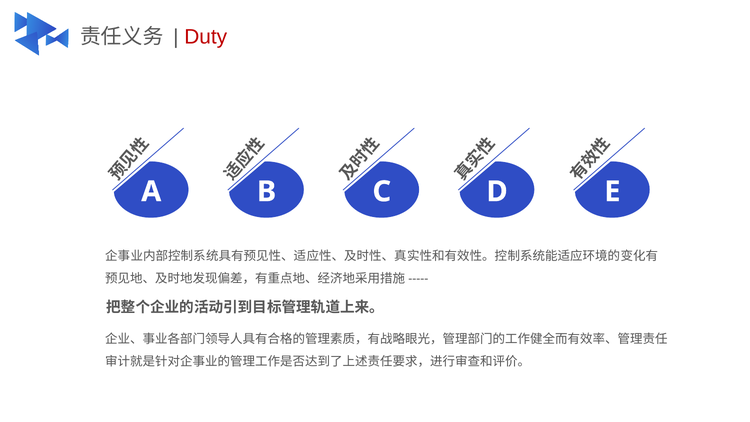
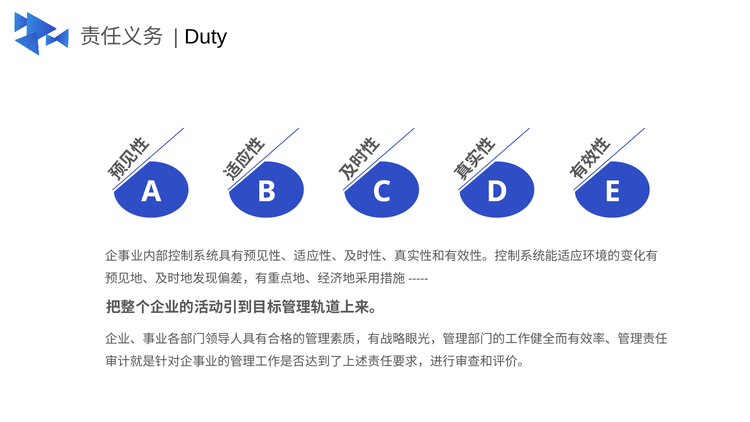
Duty colour: red -> black (206, 37)
